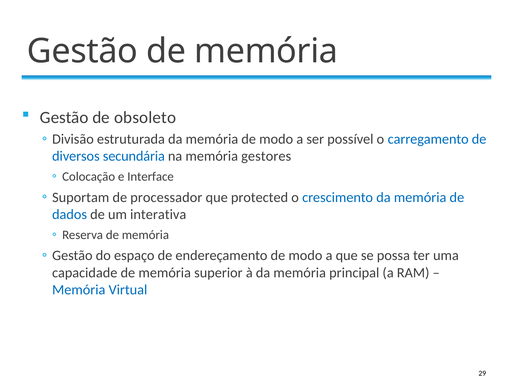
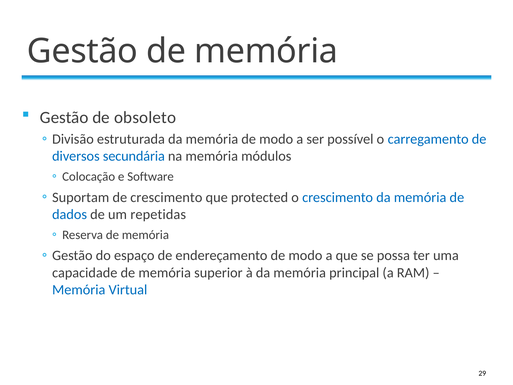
gestores: gestores -> módulos (266, 156)
Interface: Interface -> Software (151, 177)
de processador: processador -> crescimento (166, 197)
interativa: interativa -> repetidas (158, 214)
